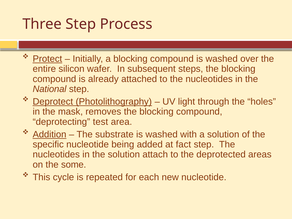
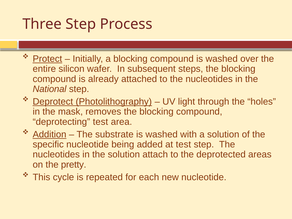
at fact: fact -> test (183, 144)
some: some -> pretty (74, 165)
